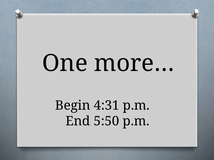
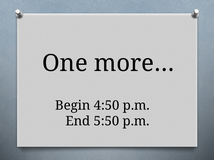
4:31: 4:31 -> 4:50 (107, 106)
